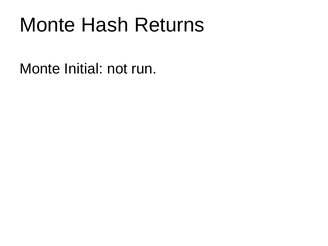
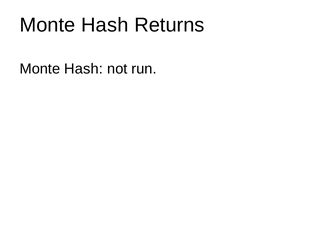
Initial: Initial -> Hash (84, 69)
